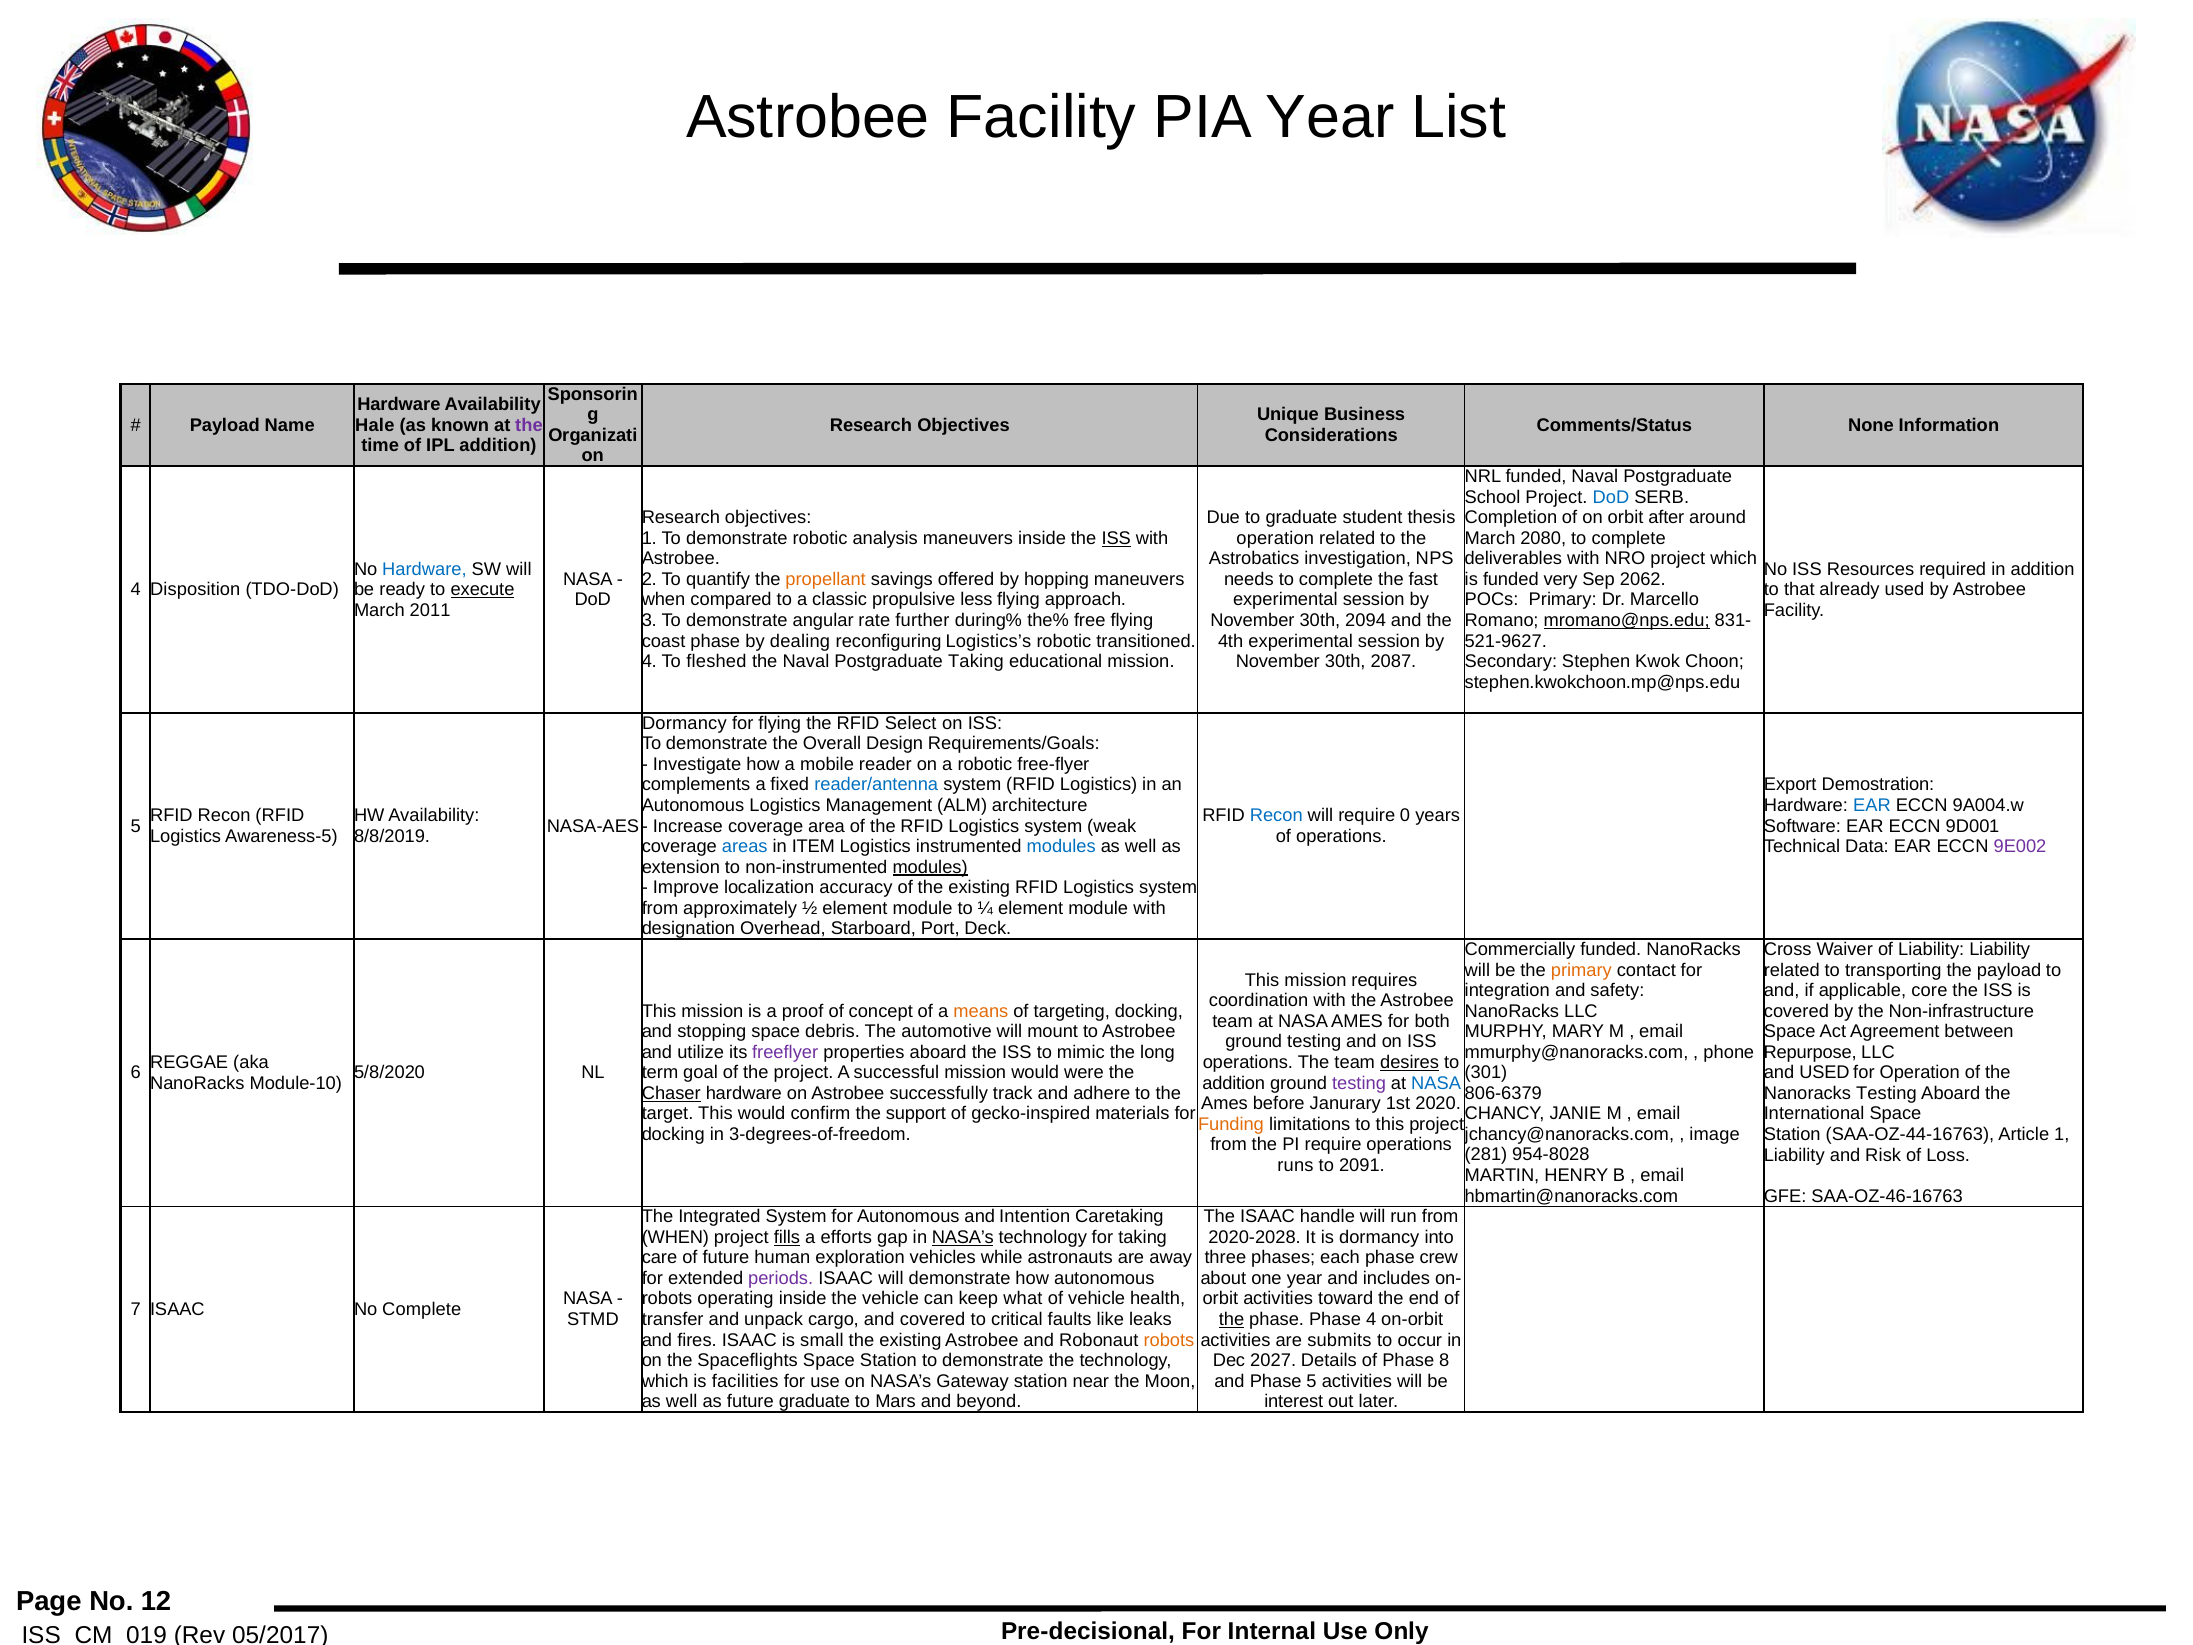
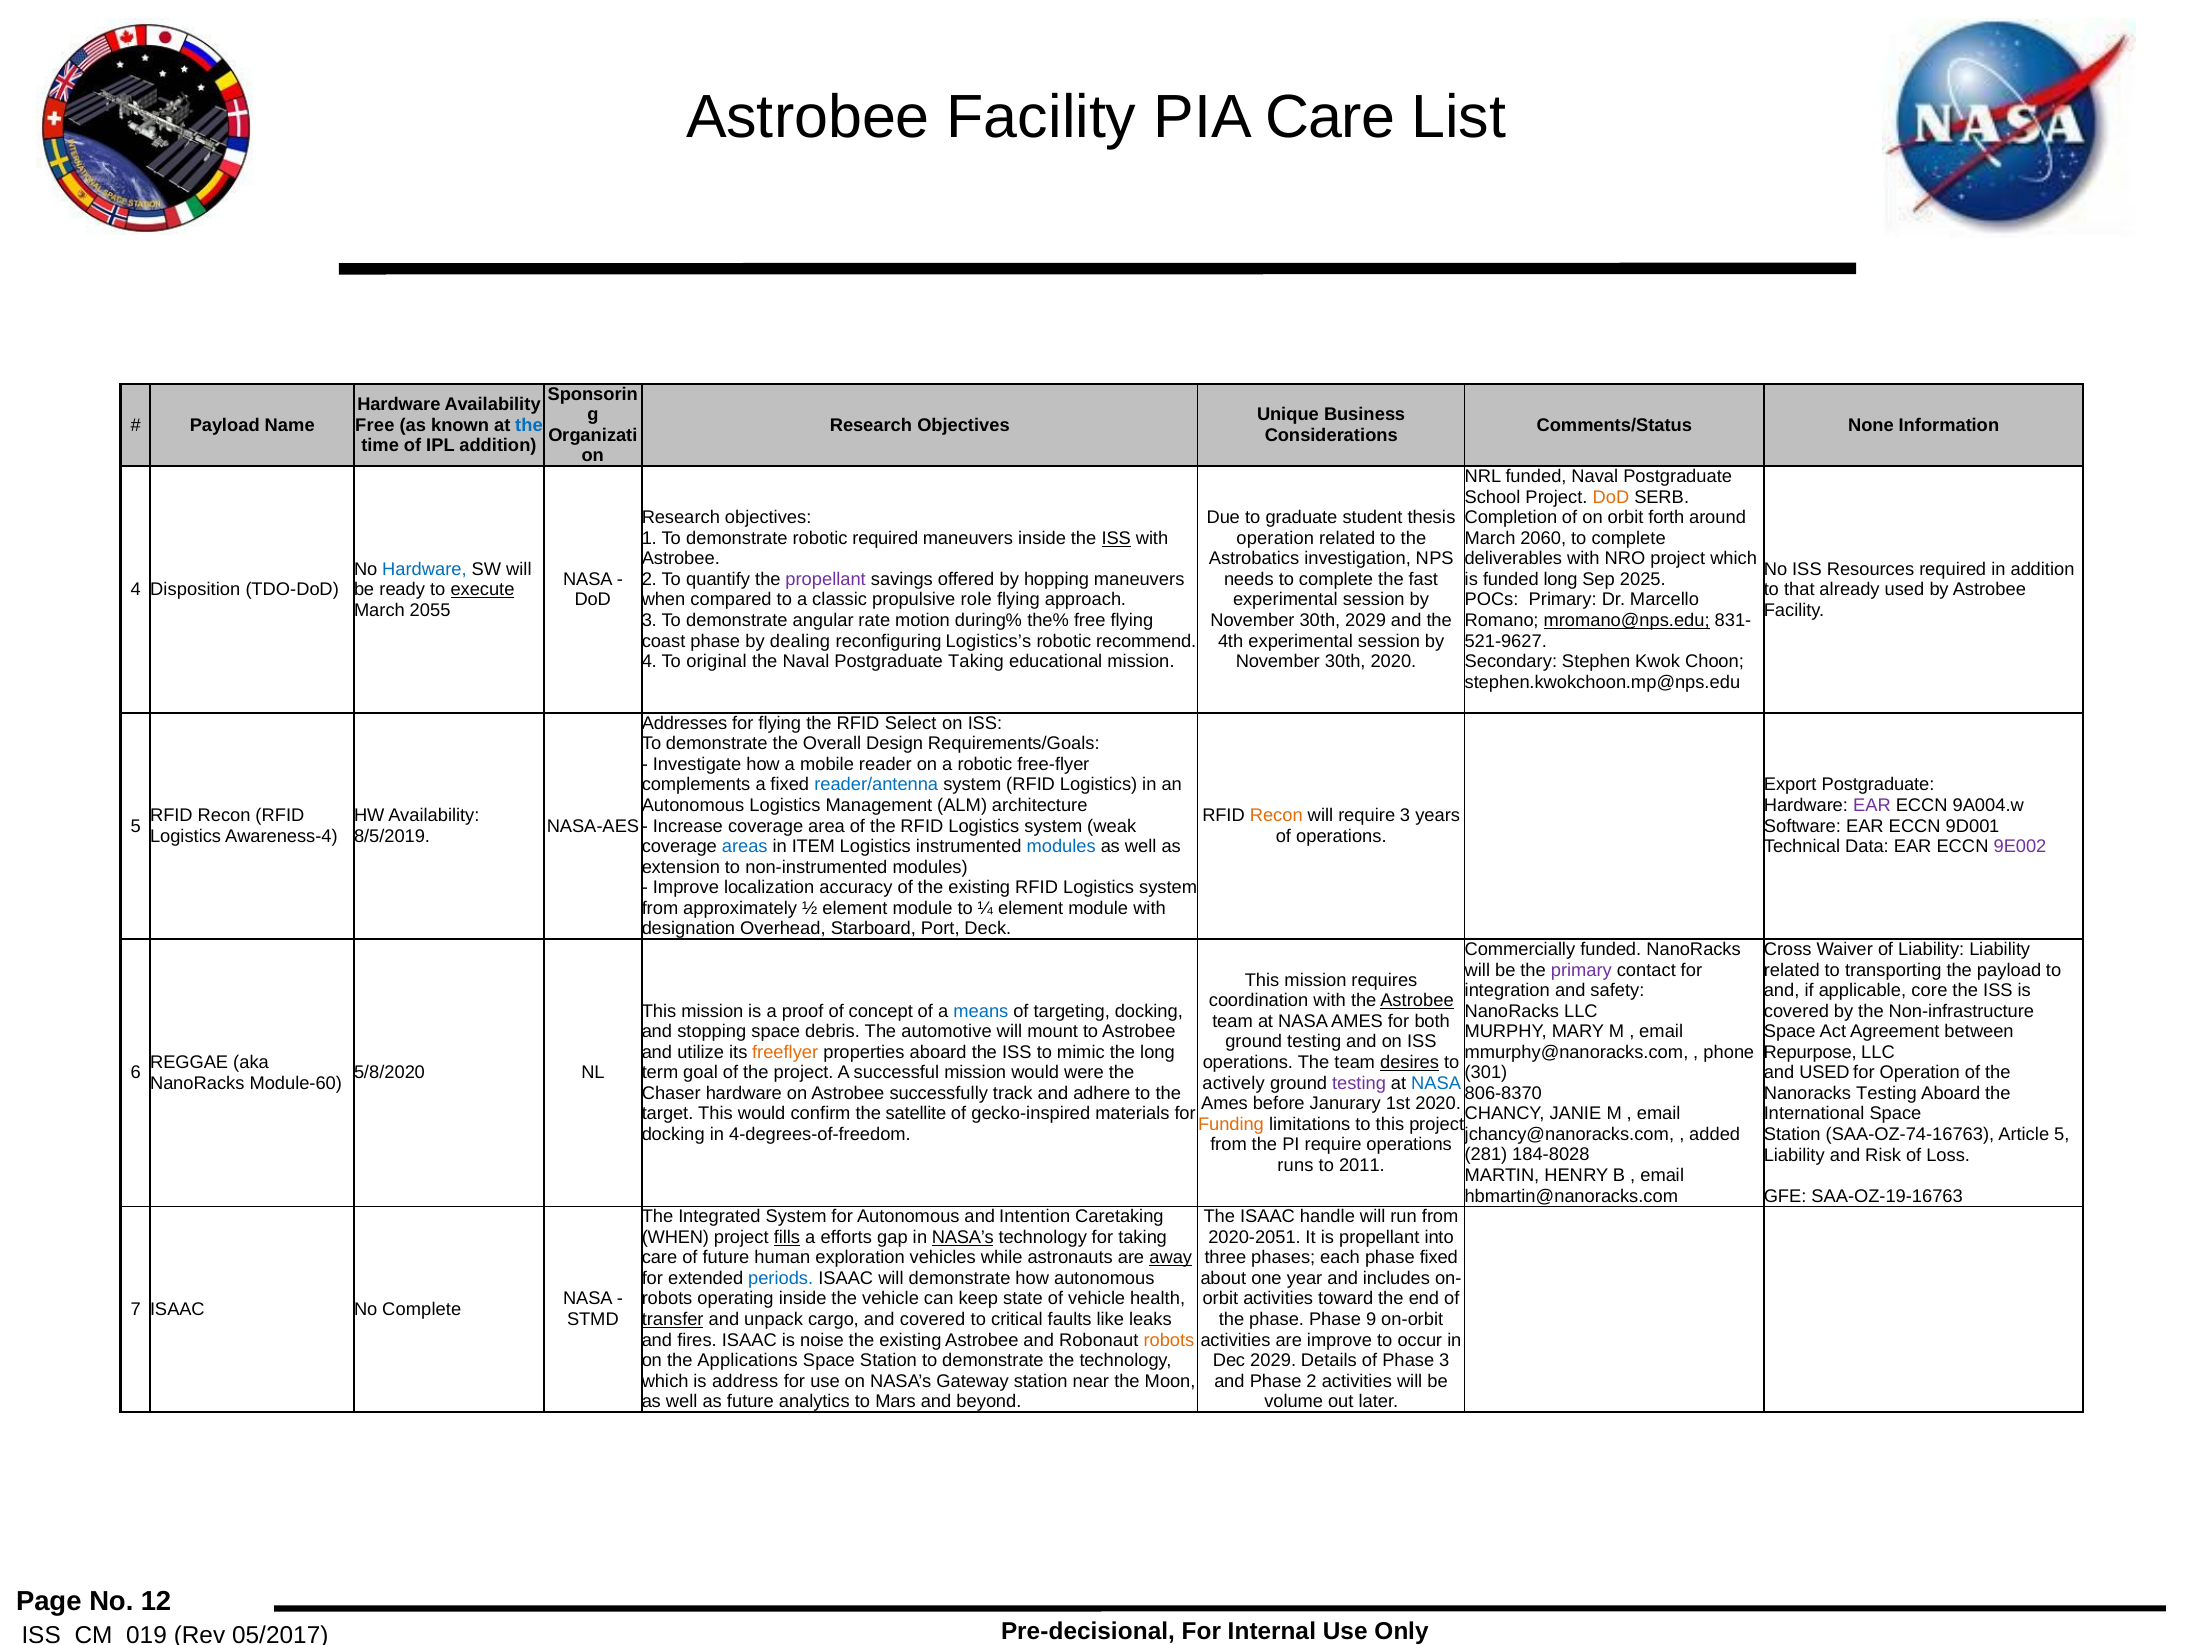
PIA Year: Year -> Care (1330, 118)
Hale: Hale -> Free (375, 425)
the colour: purple -> blue (529, 425)
DoD colour: blue -> orange (1611, 497)
after: after -> forth (1666, 518)
robotic analysis: analysis -> required (885, 538)
2080: 2080 -> 2060 (1543, 538)
propellant colour: orange -> purple (826, 579)
funded very: very -> long (1561, 579)
2062: 2062 -> 2025 (1643, 579)
less: less -> role (976, 600)
2011: 2011 -> 2055 (430, 610)
further: further -> motion (922, 620)
30th 2094: 2094 -> 2029 (1366, 620)
transitioned: transitioned -> recommend (1146, 641)
fleshed: fleshed -> original (716, 661)
30th 2087: 2087 -> 2020 (1393, 661)
Dormancy: Dormancy -> Addresses (685, 723)
Export Demostration: Demostration -> Postgraduate (1878, 785)
EAR colour: blue -> purple (1872, 805)
Recon colour: blue -> orange (1276, 816)
require 0: 0 -> 3 (1405, 816)
Awareness-5: Awareness-5 -> Awareness-4 (281, 836)
8/8/2019: 8/8/2019 -> 8/5/2019 (392, 836)
modules underline: present -> none (930, 867)
primary colour: orange -> purple (1581, 970)
Astrobee underline: none -> present (1417, 1001)
means colour: orange -> blue (981, 1011)
freeflyer colour: purple -> orange (785, 1052)
Module-10: Module-10 -> Module-60 (296, 1083)
addition: addition -> actively (1234, 1083)
Chaser underline: present -> none (671, 1093)
806-6379: 806-6379 -> 806-8370 (1503, 1093)
support: support -> satellite (916, 1114)
3-degrees-of-freedom: 3-degrees-of-freedom -> 4-degrees-of-freedom (820, 1134)
image: image -> added (1715, 1134)
SAA-OZ-44-16763: SAA-OZ-44-16763 -> SAA-OZ-74-16763 (1910, 1134)
Article 1: 1 -> 5 (2062, 1134)
954-8028: 954-8028 -> 184-8028 (1551, 1155)
2091: 2091 -> 2011 (1362, 1165)
SAA-OZ-46-16763: SAA-OZ-46-16763 -> SAA-OZ-19-16763 (1887, 1196)
2020-2028: 2020-2028 -> 2020-2051 (1255, 1237)
is dormancy: dormancy -> propellant (1379, 1237)
away underline: none -> present (1171, 1258)
phase crew: crew -> fixed (1439, 1258)
periods colour: purple -> blue (781, 1278)
what: what -> state (1023, 1299)
transfer underline: none -> present (673, 1319)
the underline: present -> none (1232, 1319)
Phase 4: 4 -> 9 (1371, 1319)
small: small -> noise (822, 1340)
are submits: submits -> improve (1339, 1340)
Spaceflights: Spaceflights -> Applications (748, 1360)
Dec 2027: 2027 -> 2029 (1273, 1360)
Phase 8: 8 -> 3 (1444, 1360)
facilities: facilities -> address (745, 1381)
Phase 5: 5 -> 2 (1312, 1381)
future graduate: graduate -> analytics (814, 1401)
interest: interest -> volume (1294, 1401)
